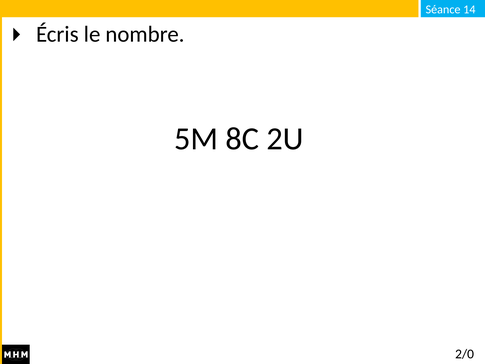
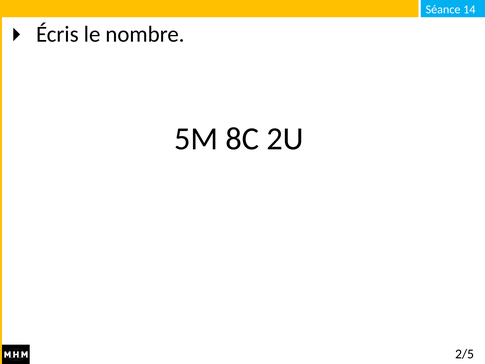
2/0: 2/0 -> 2/5 (465, 354)
